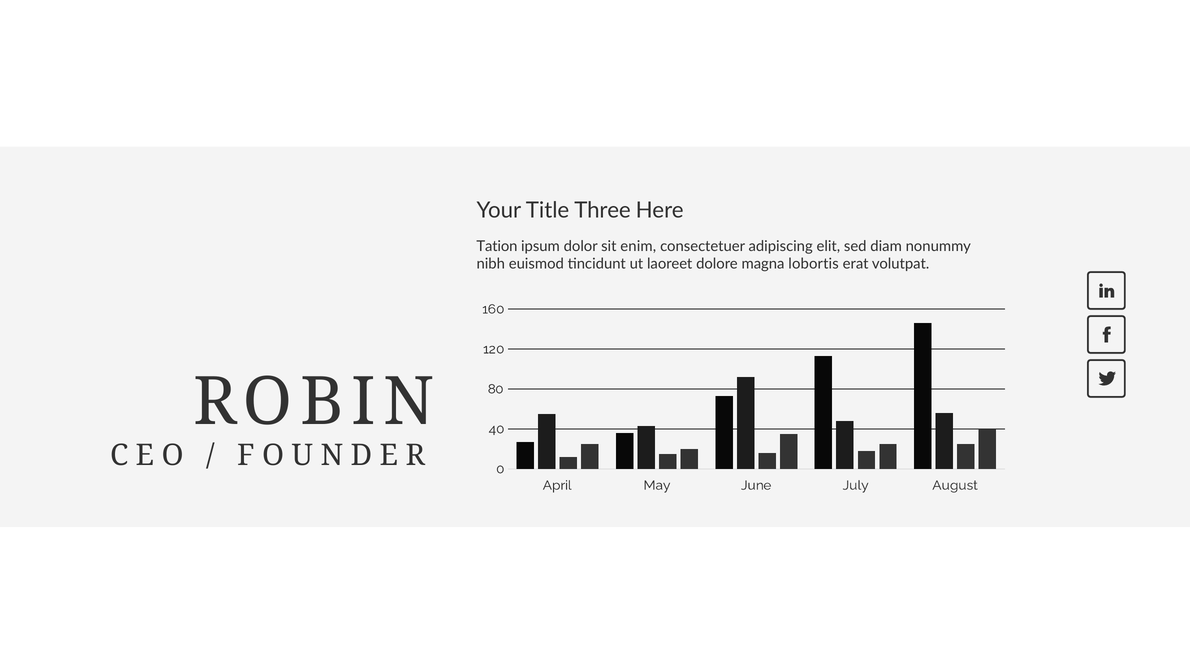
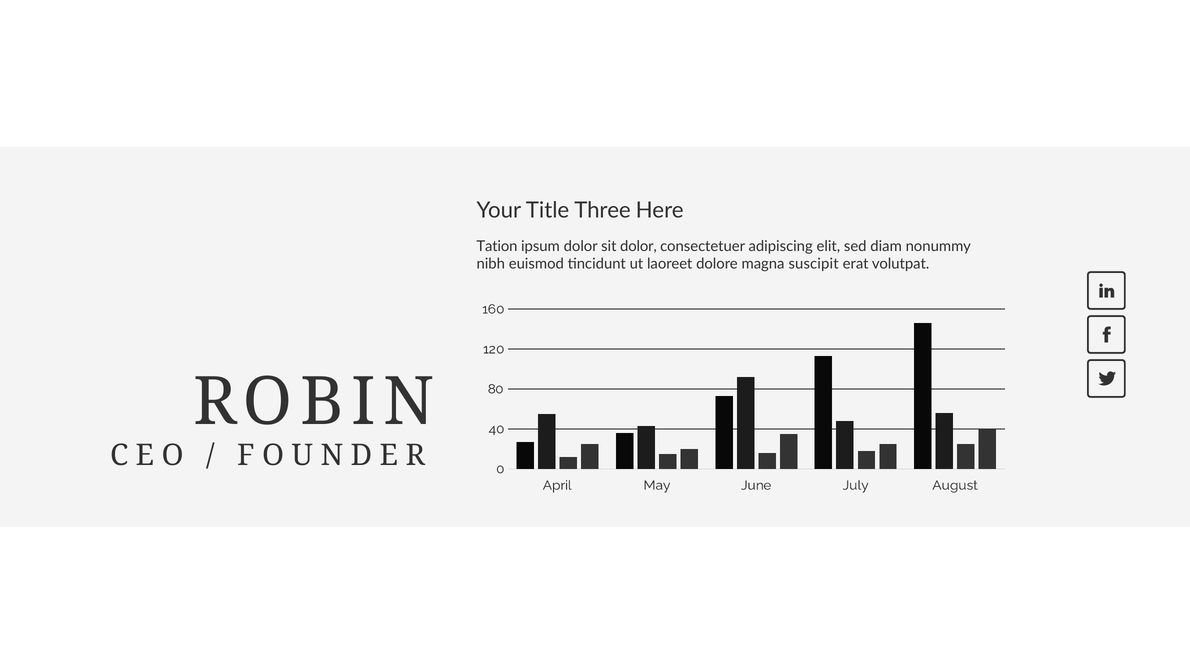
sit enim: enim -> dolor (638, 246)
lobortis: lobortis -> suscipit (814, 264)
